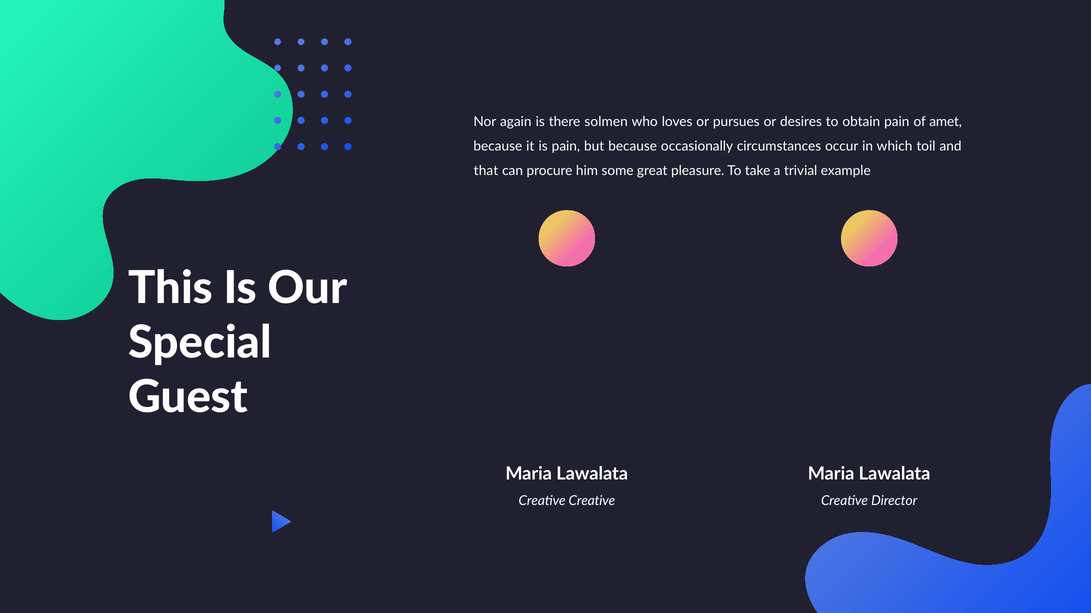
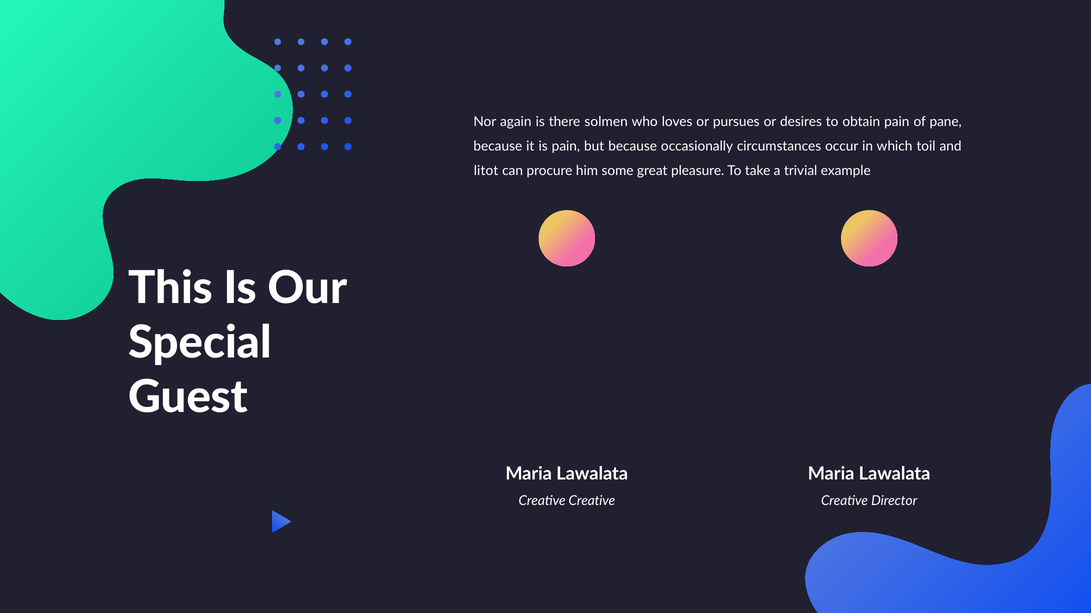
amet: amet -> pane (946, 122)
that: that -> litot (486, 171)
